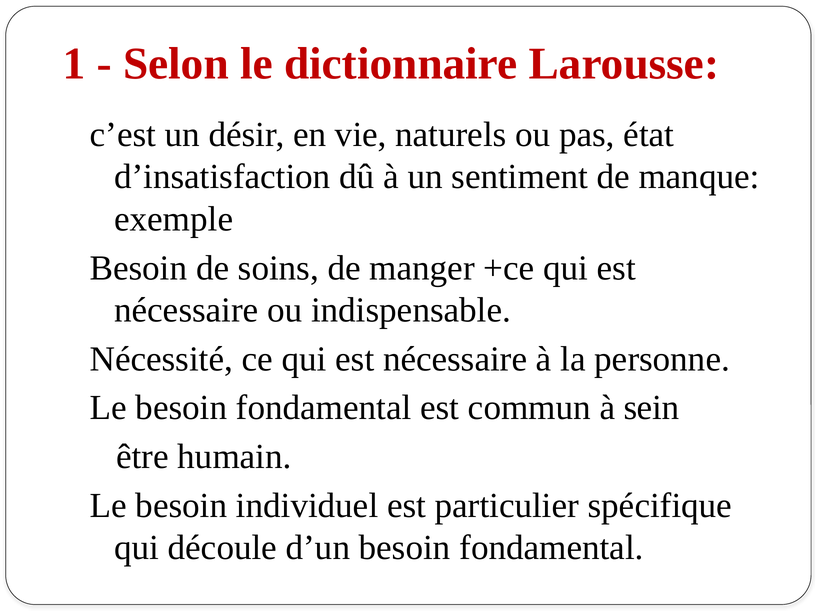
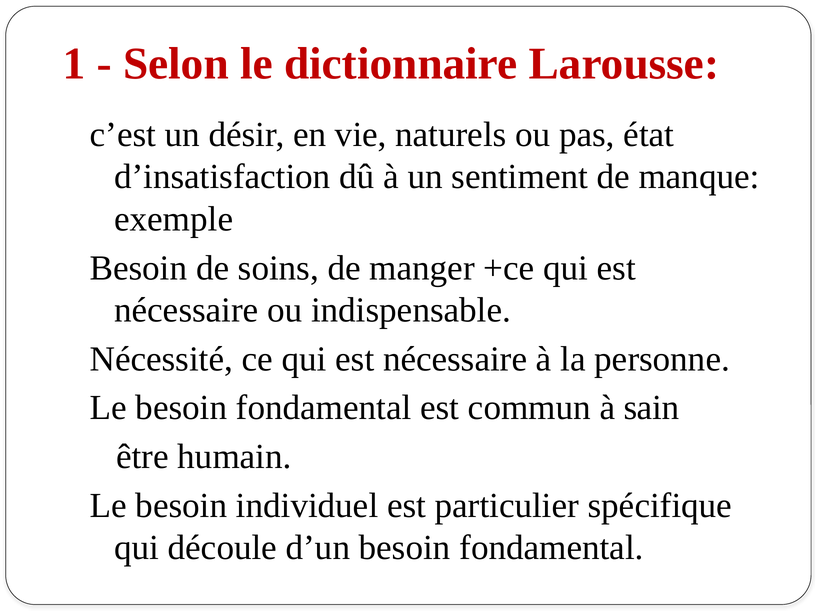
sein: sein -> sain (651, 408)
